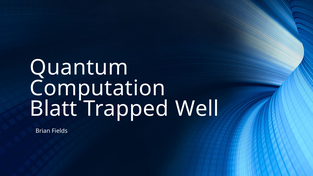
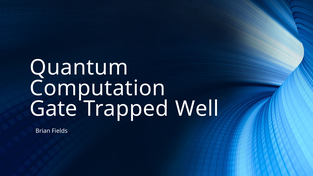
Blatt: Blatt -> Gate (53, 109)
